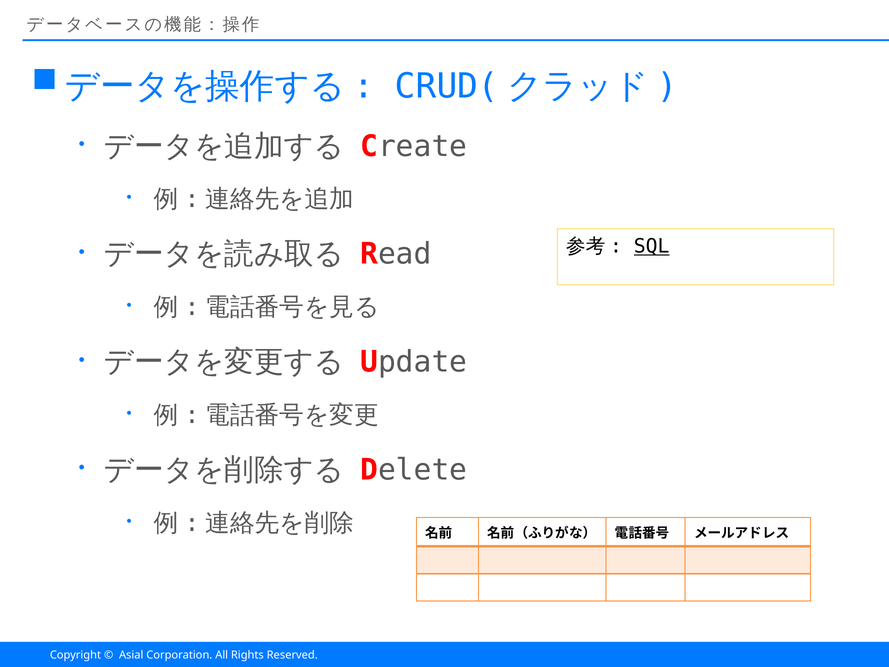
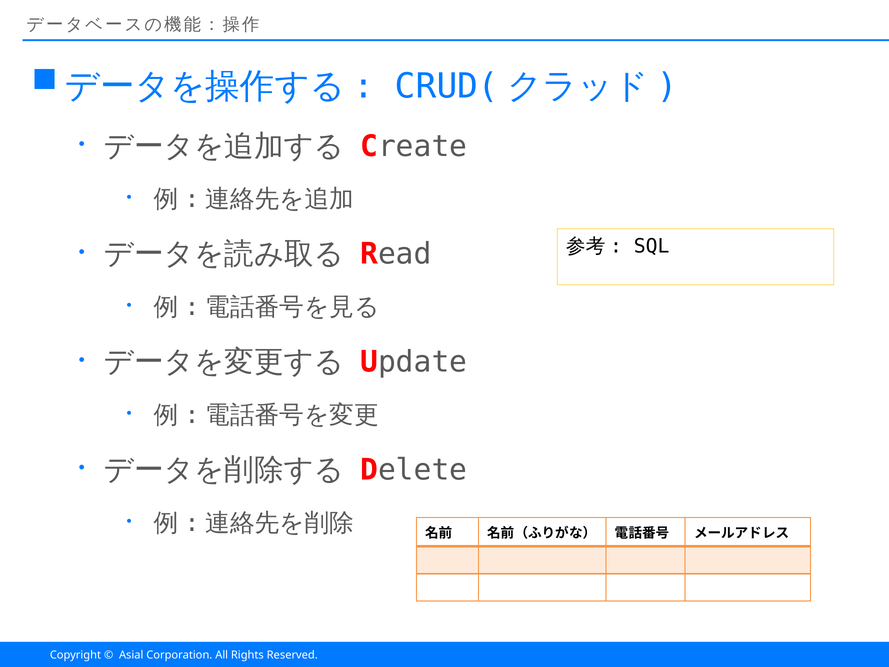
SQL underline: present -> none (652, 246)
